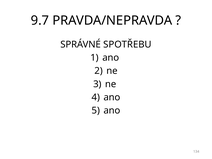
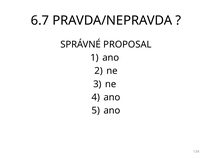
9.7: 9.7 -> 6.7 (40, 21)
SPOTŘEBU: SPOTŘEBU -> PROPOSAL (127, 44)
